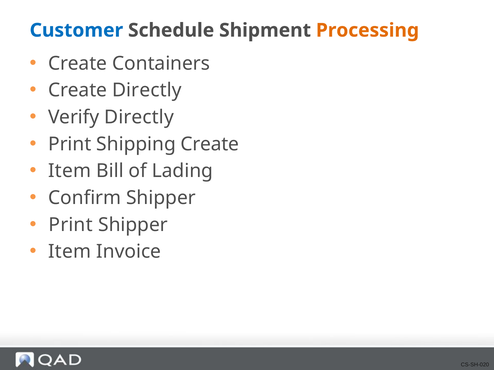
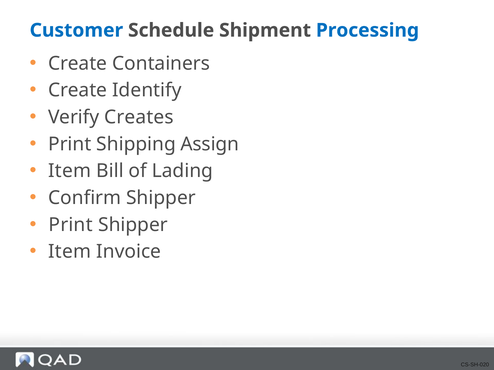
Processing colour: orange -> blue (367, 30)
Create Directly: Directly -> Identify (147, 90)
Verify Directly: Directly -> Creates (139, 117)
Shipping Create: Create -> Assign (210, 144)
